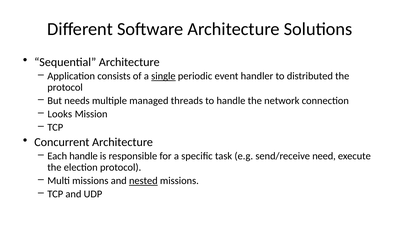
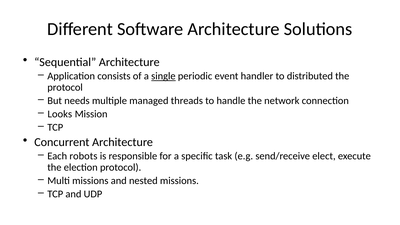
Each handle: handle -> robots (83, 156)
need: need -> elect (324, 156)
nested underline: present -> none (143, 181)
